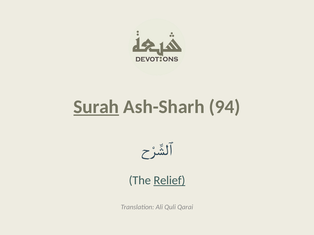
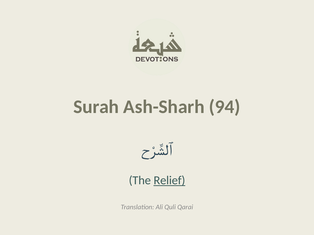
Surah underline: present -> none (96, 107)
